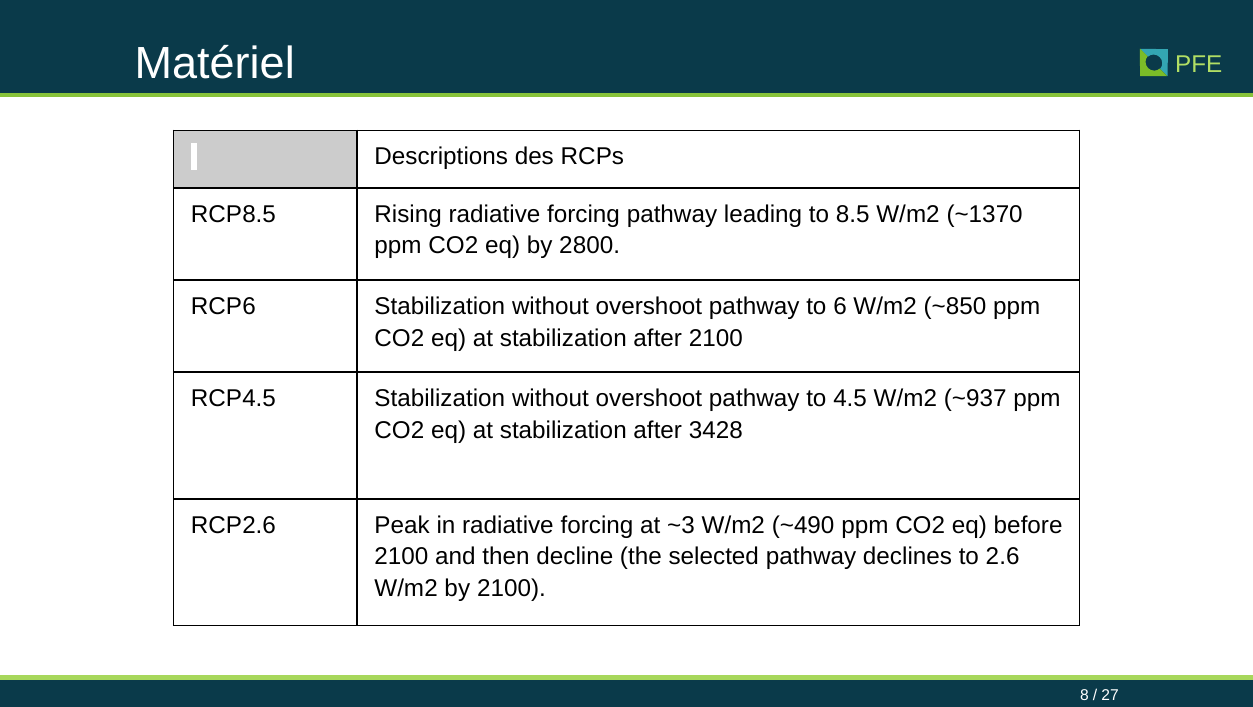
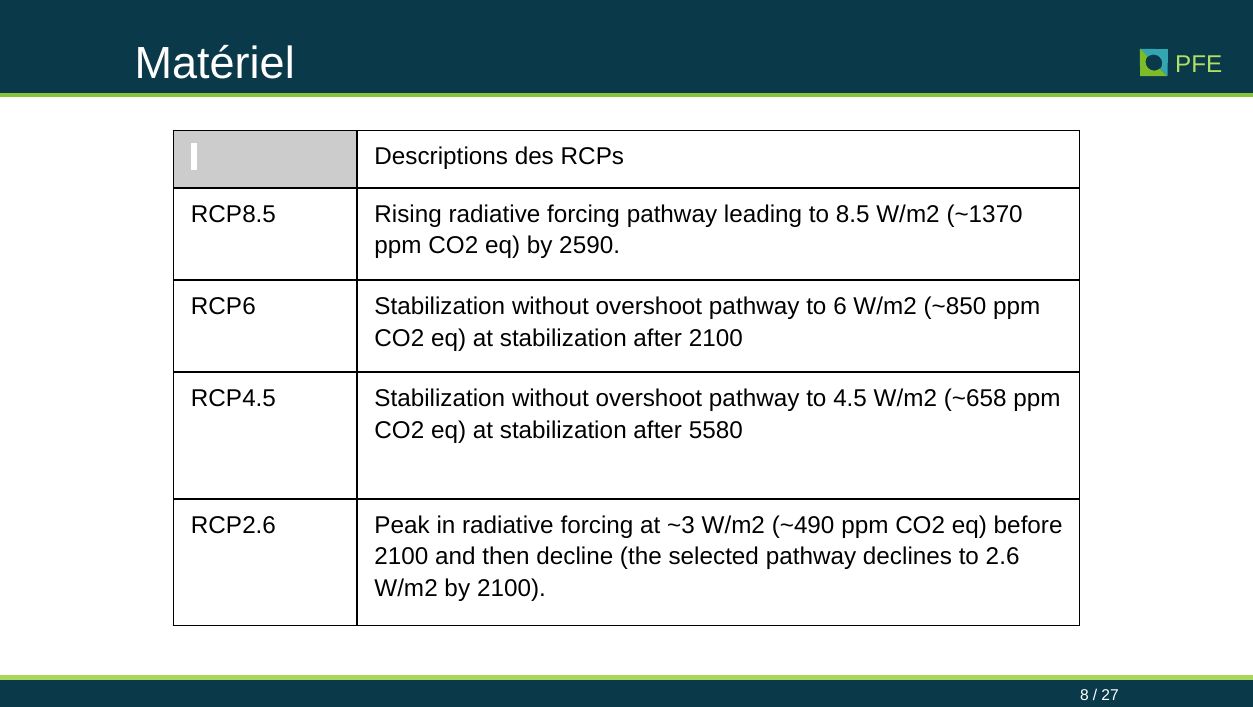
2800: 2800 -> 2590 (590, 246)
~937: ~937 -> ~658 (975, 399)
3428: 3428 -> 5580 (716, 430)
